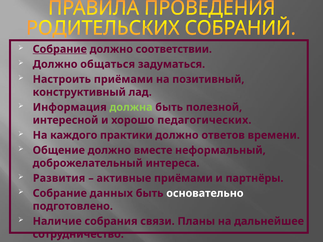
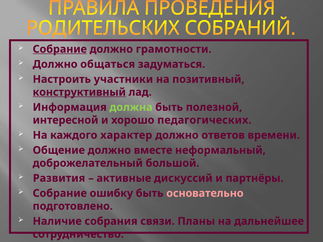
соответствии: соответствии -> грамотности (174, 49)
Настроить приёмами: приёмами -> участники (123, 79)
конструктивный underline: none -> present (79, 92)
практики: практики -> характер (126, 135)
интереса: интереса -> большой (172, 163)
активные приёмами: приёмами -> дискуссий (183, 178)
данных: данных -> ошибку (111, 193)
основательно colour: white -> pink (205, 193)
